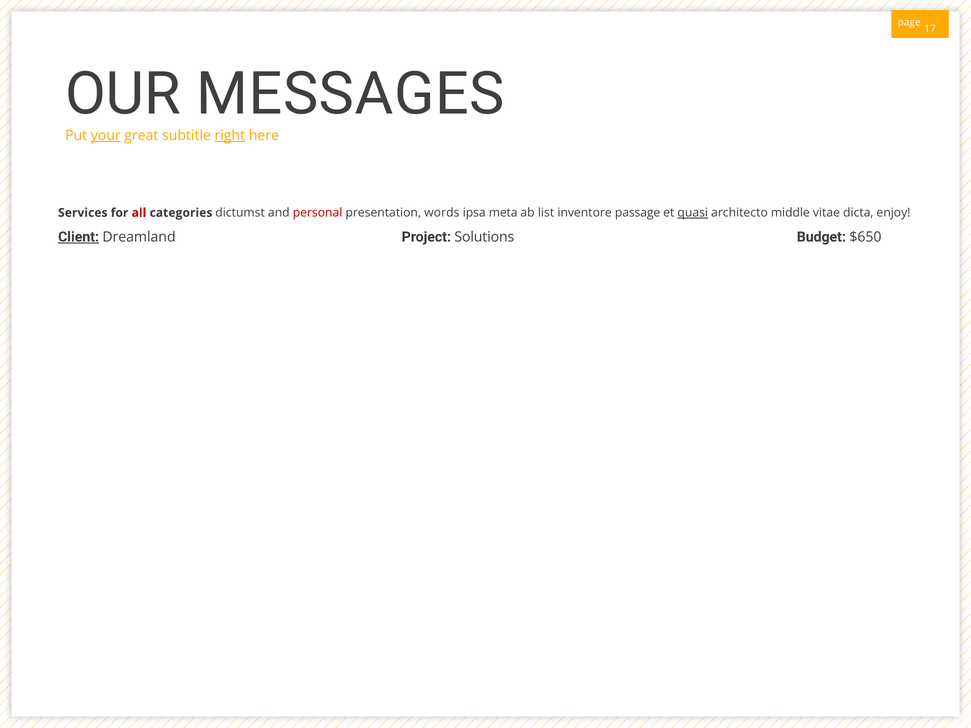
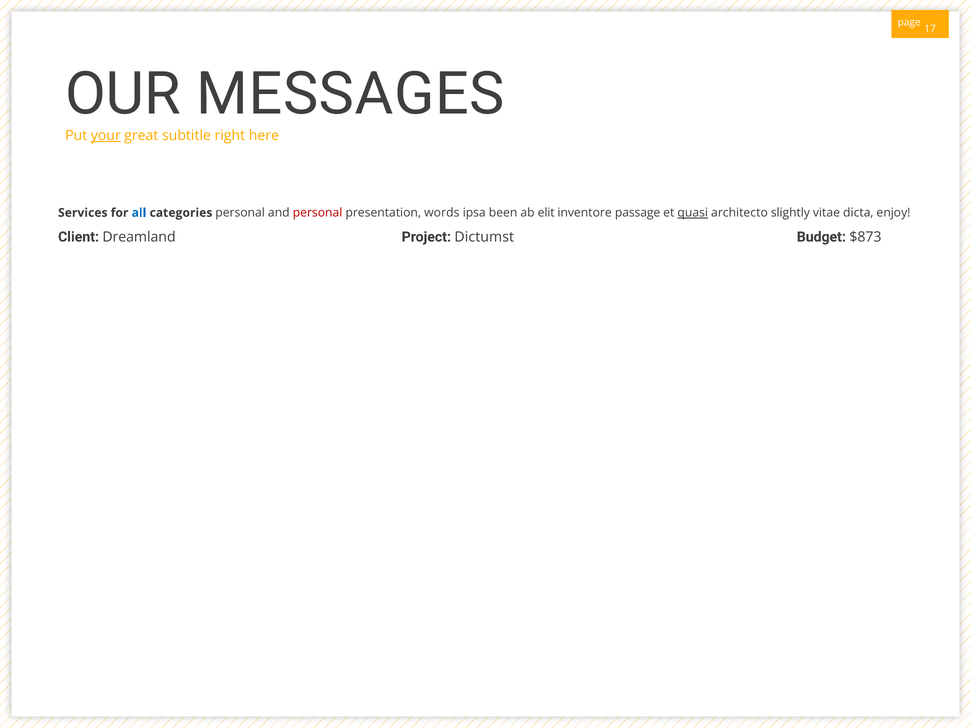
right underline: present -> none (230, 135)
all colour: red -> blue (139, 213)
categories dictumst: dictumst -> personal (240, 213)
meta: meta -> been (503, 213)
list: list -> elit (546, 213)
middle: middle -> slightly (790, 213)
Client underline: present -> none (79, 237)
Solutions: Solutions -> Dictumst (484, 237)
$650: $650 -> $873 (865, 237)
